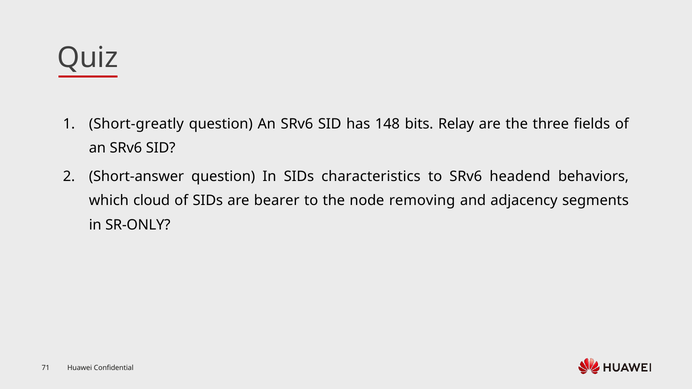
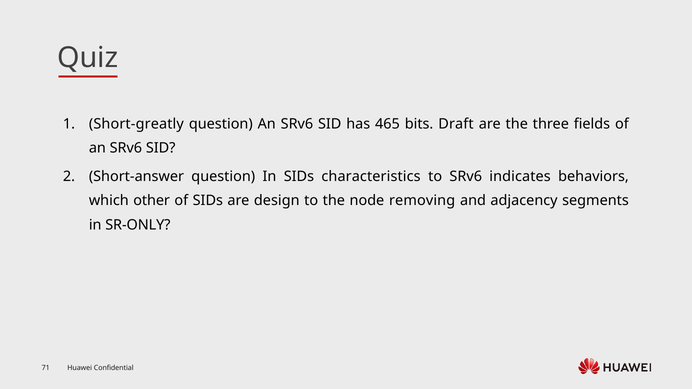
148: 148 -> 465 (387, 124)
Relay: Relay -> Draft (456, 124)
headend: headend -> indicates (520, 177)
cloud: cloud -> other (152, 201)
bearer: bearer -> design (277, 201)
